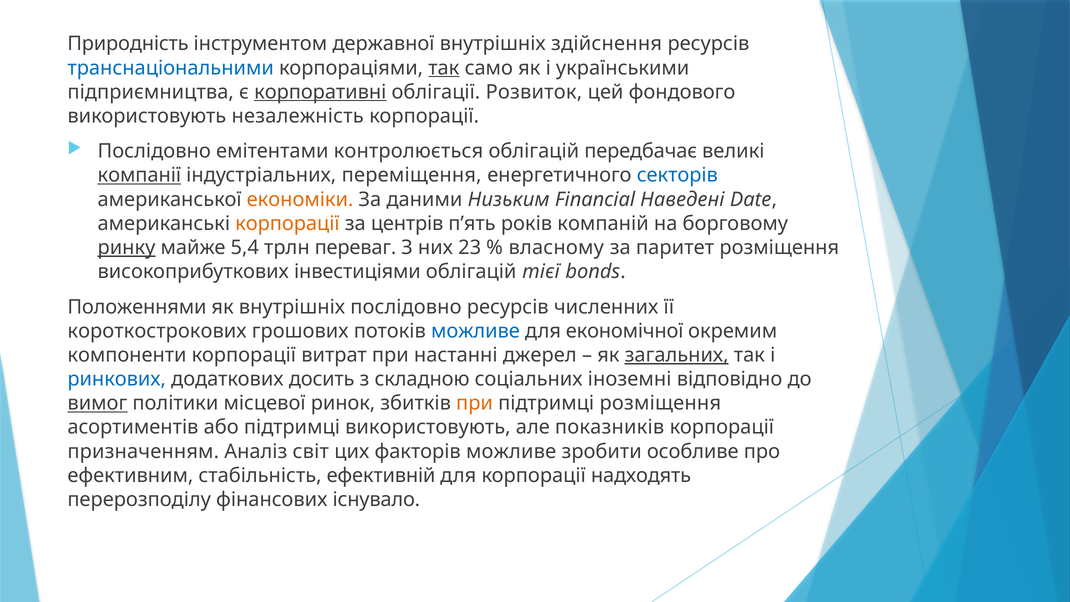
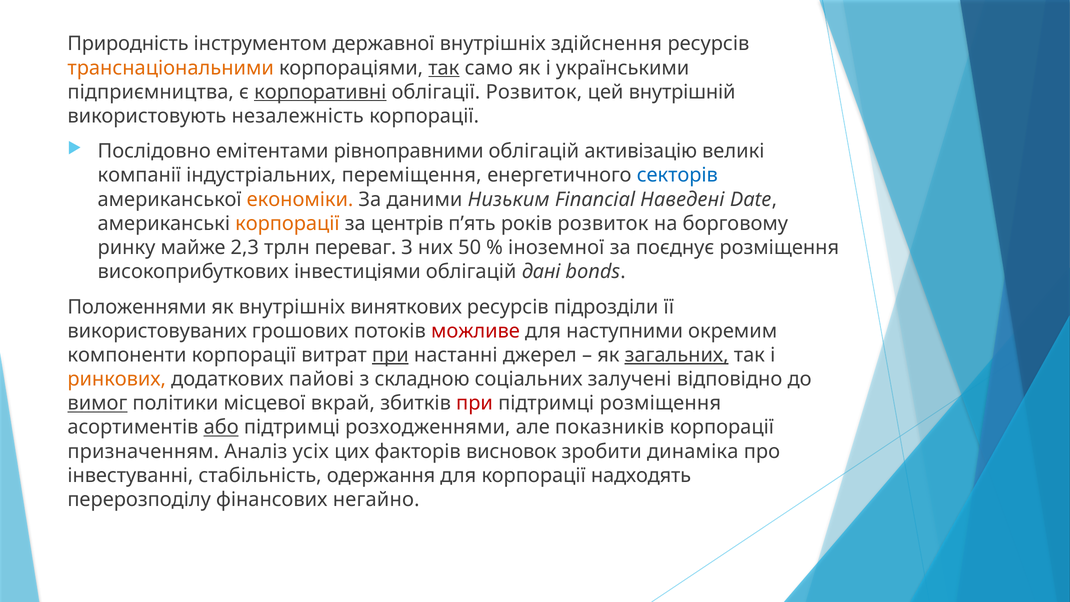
транснаціональними colour: blue -> orange (171, 68)
фондового: фондового -> внутрішній (682, 92)
контролюється: контролюється -> рівноправними (409, 151)
передбачає: передбачає -> активізацію (641, 151)
компанії underline: present -> none (139, 175)
років компаній: компаній -> розвиток (603, 223)
ринку underline: present -> none (126, 248)
5,4: 5,4 -> 2,3 (245, 248)
23: 23 -> 50 (470, 248)
власному: власному -> іноземної (556, 248)
паритет: паритет -> поєднує (675, 248)
тієї: тієї -> дані (541, 272)
внутрішніх послідовно: послідовно -> виняткових (406, 307)
численних: численних -> підрозділи (606, 307)
короткострокових: короткострокових -> використовуваних (157, 331)
можливе colour: blue -> red (475, 331)
економічної: економічної -> наступними (625, 331)
при underline: none -> present (390, 355)
ринкових colour: blue -> orange (117, 379)
досить: досить -> пайові (321, 379)
іноземні: іноземні -> залучені (630, 379)
ринок: ринок -> вкрай (343, 403)
при colour: orange -> red (475, 403)
або underline: none -> present (221, 427)
підтримці використовують: використовують -> розходженнями (428, 427)
світ: світ -> усіх (311, 451)
факторів можливе: можливе -> висновок (511, 451)
особливе: особливе -> динаміка (693, 451)
ефективним: ефективним -> інвестуванні (130, 475)
ефективній: ефективній -> одержання (381, 475)
існувало: існувало -> негайно (376, 499)
